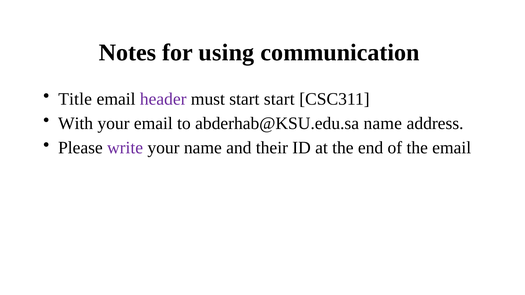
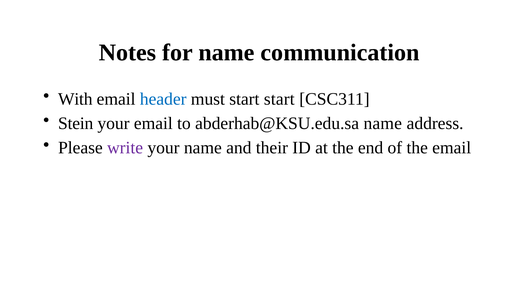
for using: using -> name (227, 53)
Title: Title -> With (75, 99)
header colour: purple -> blue (163, 99)
With: With -> Stein (76, 124)
